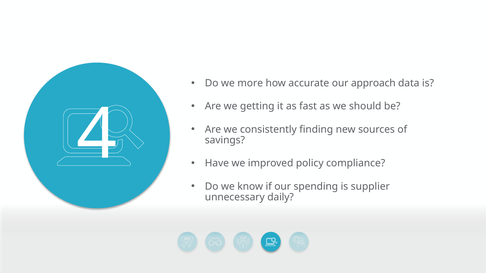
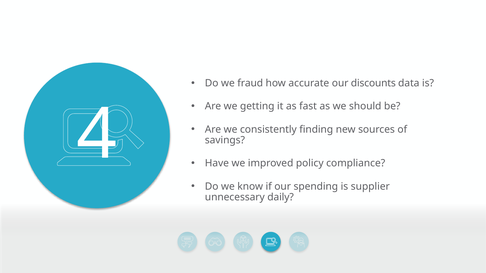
more: more -> fraud (250, 83)
approach: approach -> discounts (373, 83)
